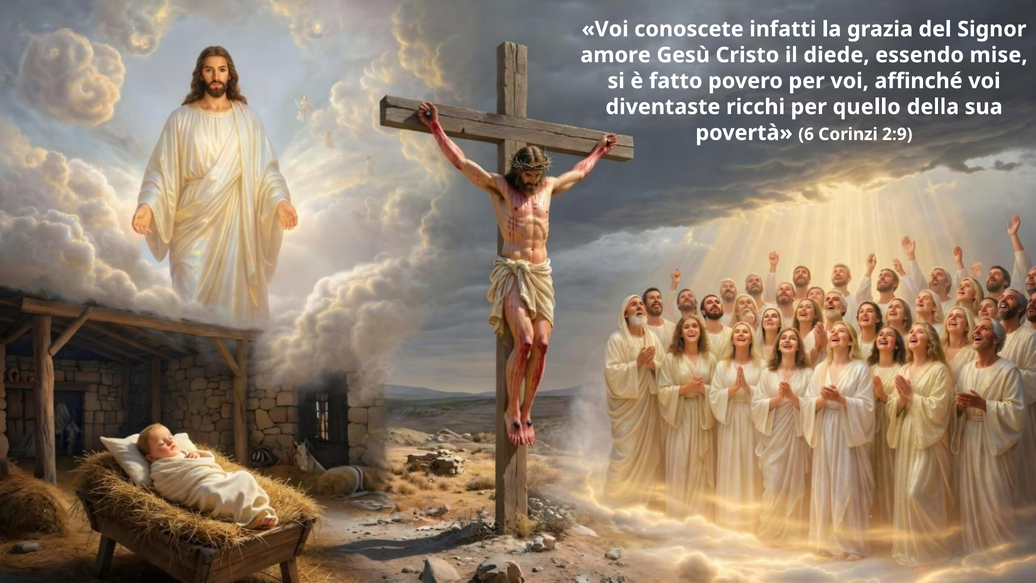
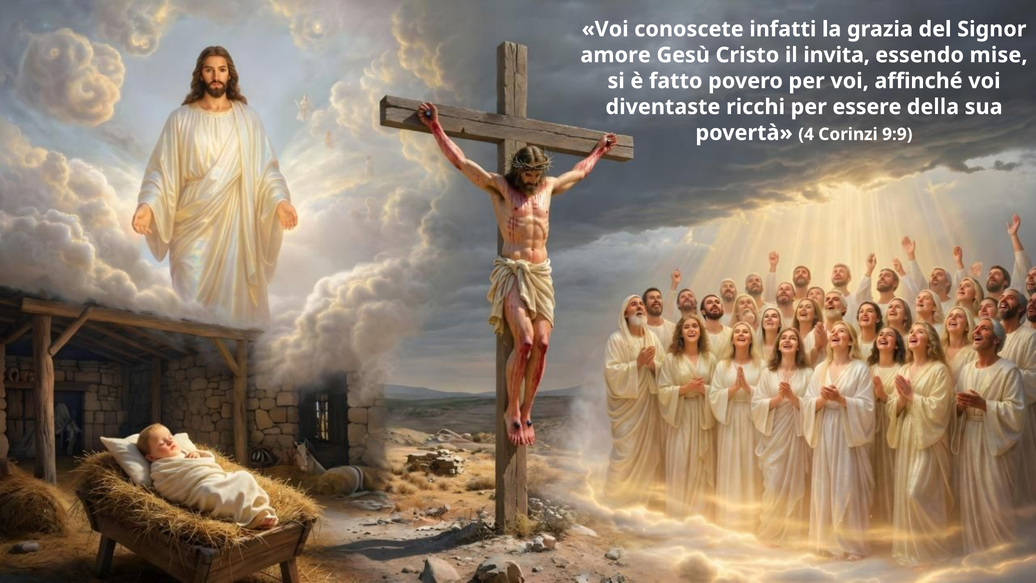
diede: diede -> invita (837, 55)
quello: quello -> essere (867, 107)
6: 6 -> 4 (806, 134)
2:9: 2:9 -> 9:9 (897, 134)
